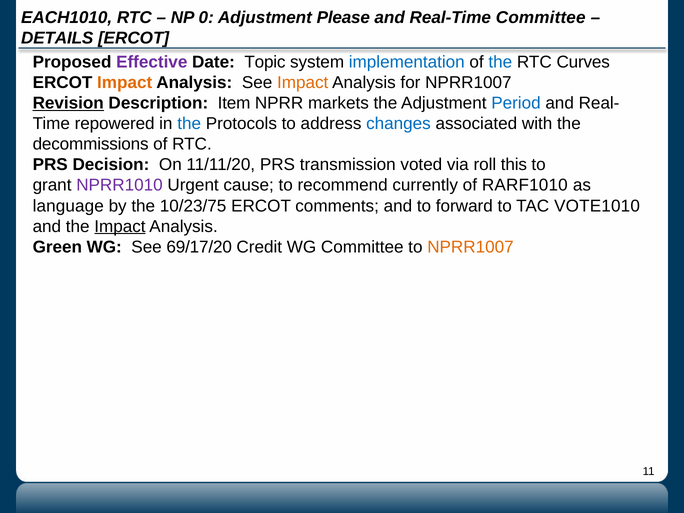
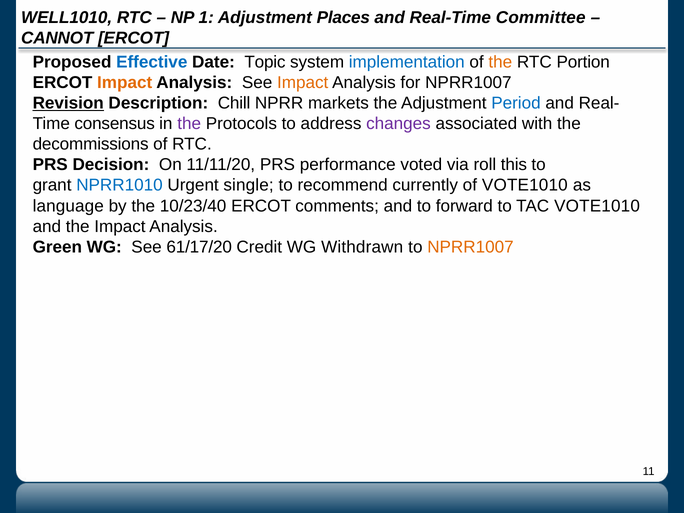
EACH1010: EACH1010 -> WELL1010 (67, 18)
0: 0 -> 1 (206, 18)
Please: Please -> Places (343, 18)
DETAILS: DETAILS -> CANNOT (57, 38)
Effective colour: purple -> blue (152, 62)
the colour: blue -> orange (500, 62)
Curves: Curves -> Portion (583, 62)
Item: Item -> Chill (234, 103)
repowered: repowered -> consensus (115, 124)
the colour: blue -> purple (189, 124)
changes colour: blue -> purple (398, 124)
transmission: transmission -> performance (348, 165)
NPRR1010 colour: purple -> blue (119, 185)
cause: cause -> single (249, 185)
of RARF1010: RARF1010 -> VOTE1010 (525, 185)
10/23/75: 10/23/75 -> 10/23/40 (193, 206)
Impact underline: present -> none (120, 226)
69/17/20: 69/17/20 -> 61/17/20 (199, 247)
WG Committee: Committee -> Withdrawn (362, 247)
